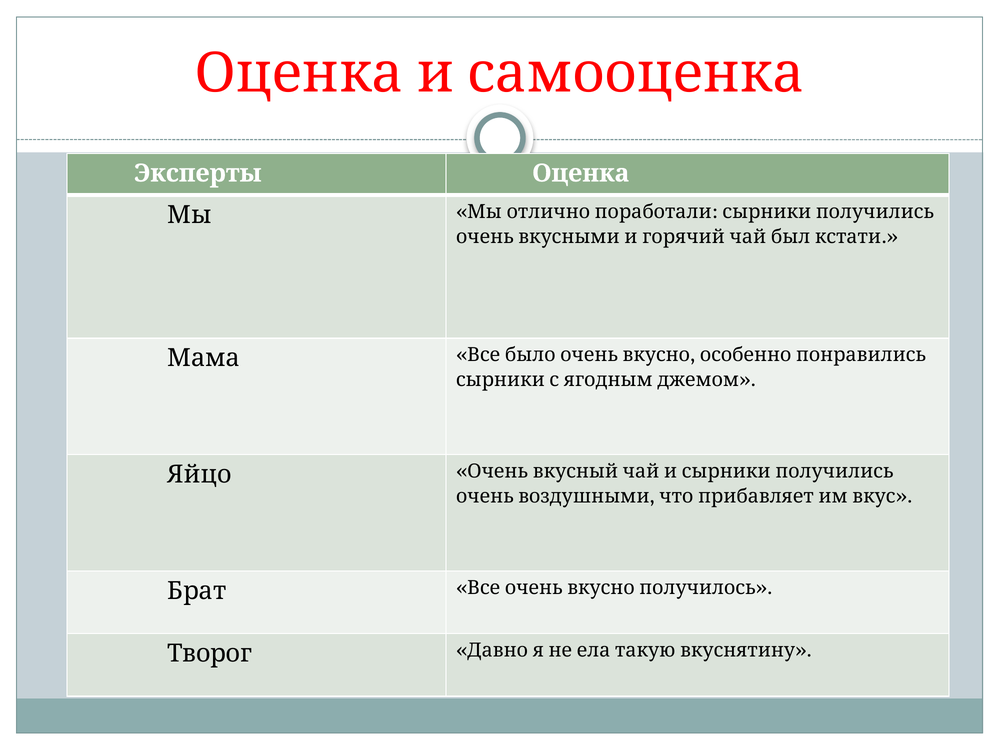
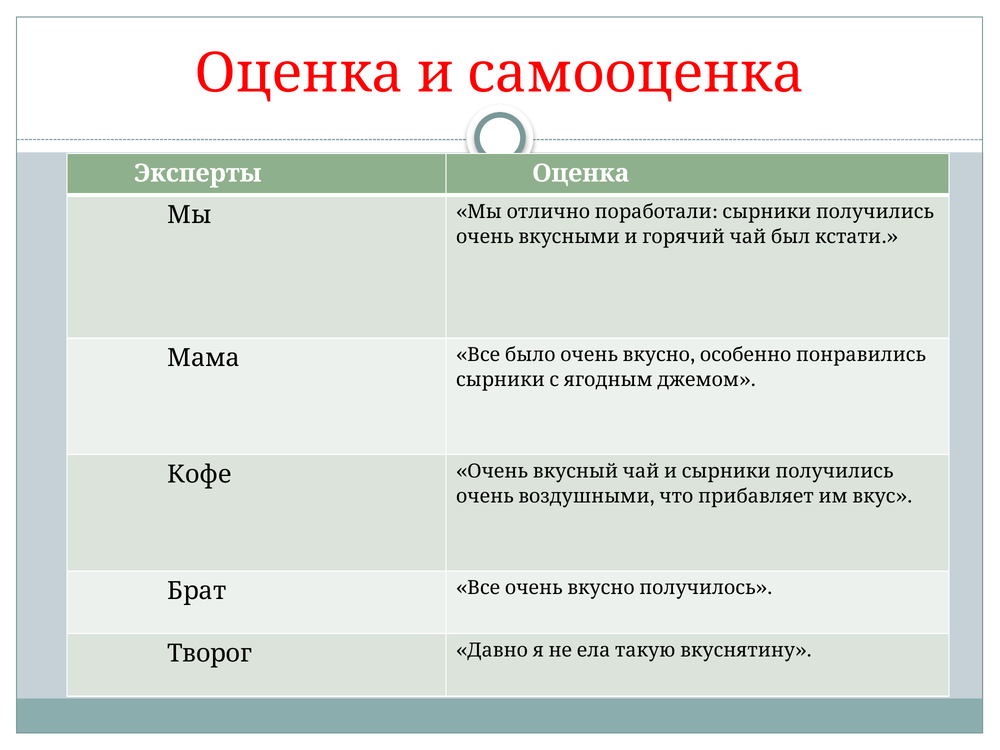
Яйцо: Яйцо -> Кофе (199, 475)
